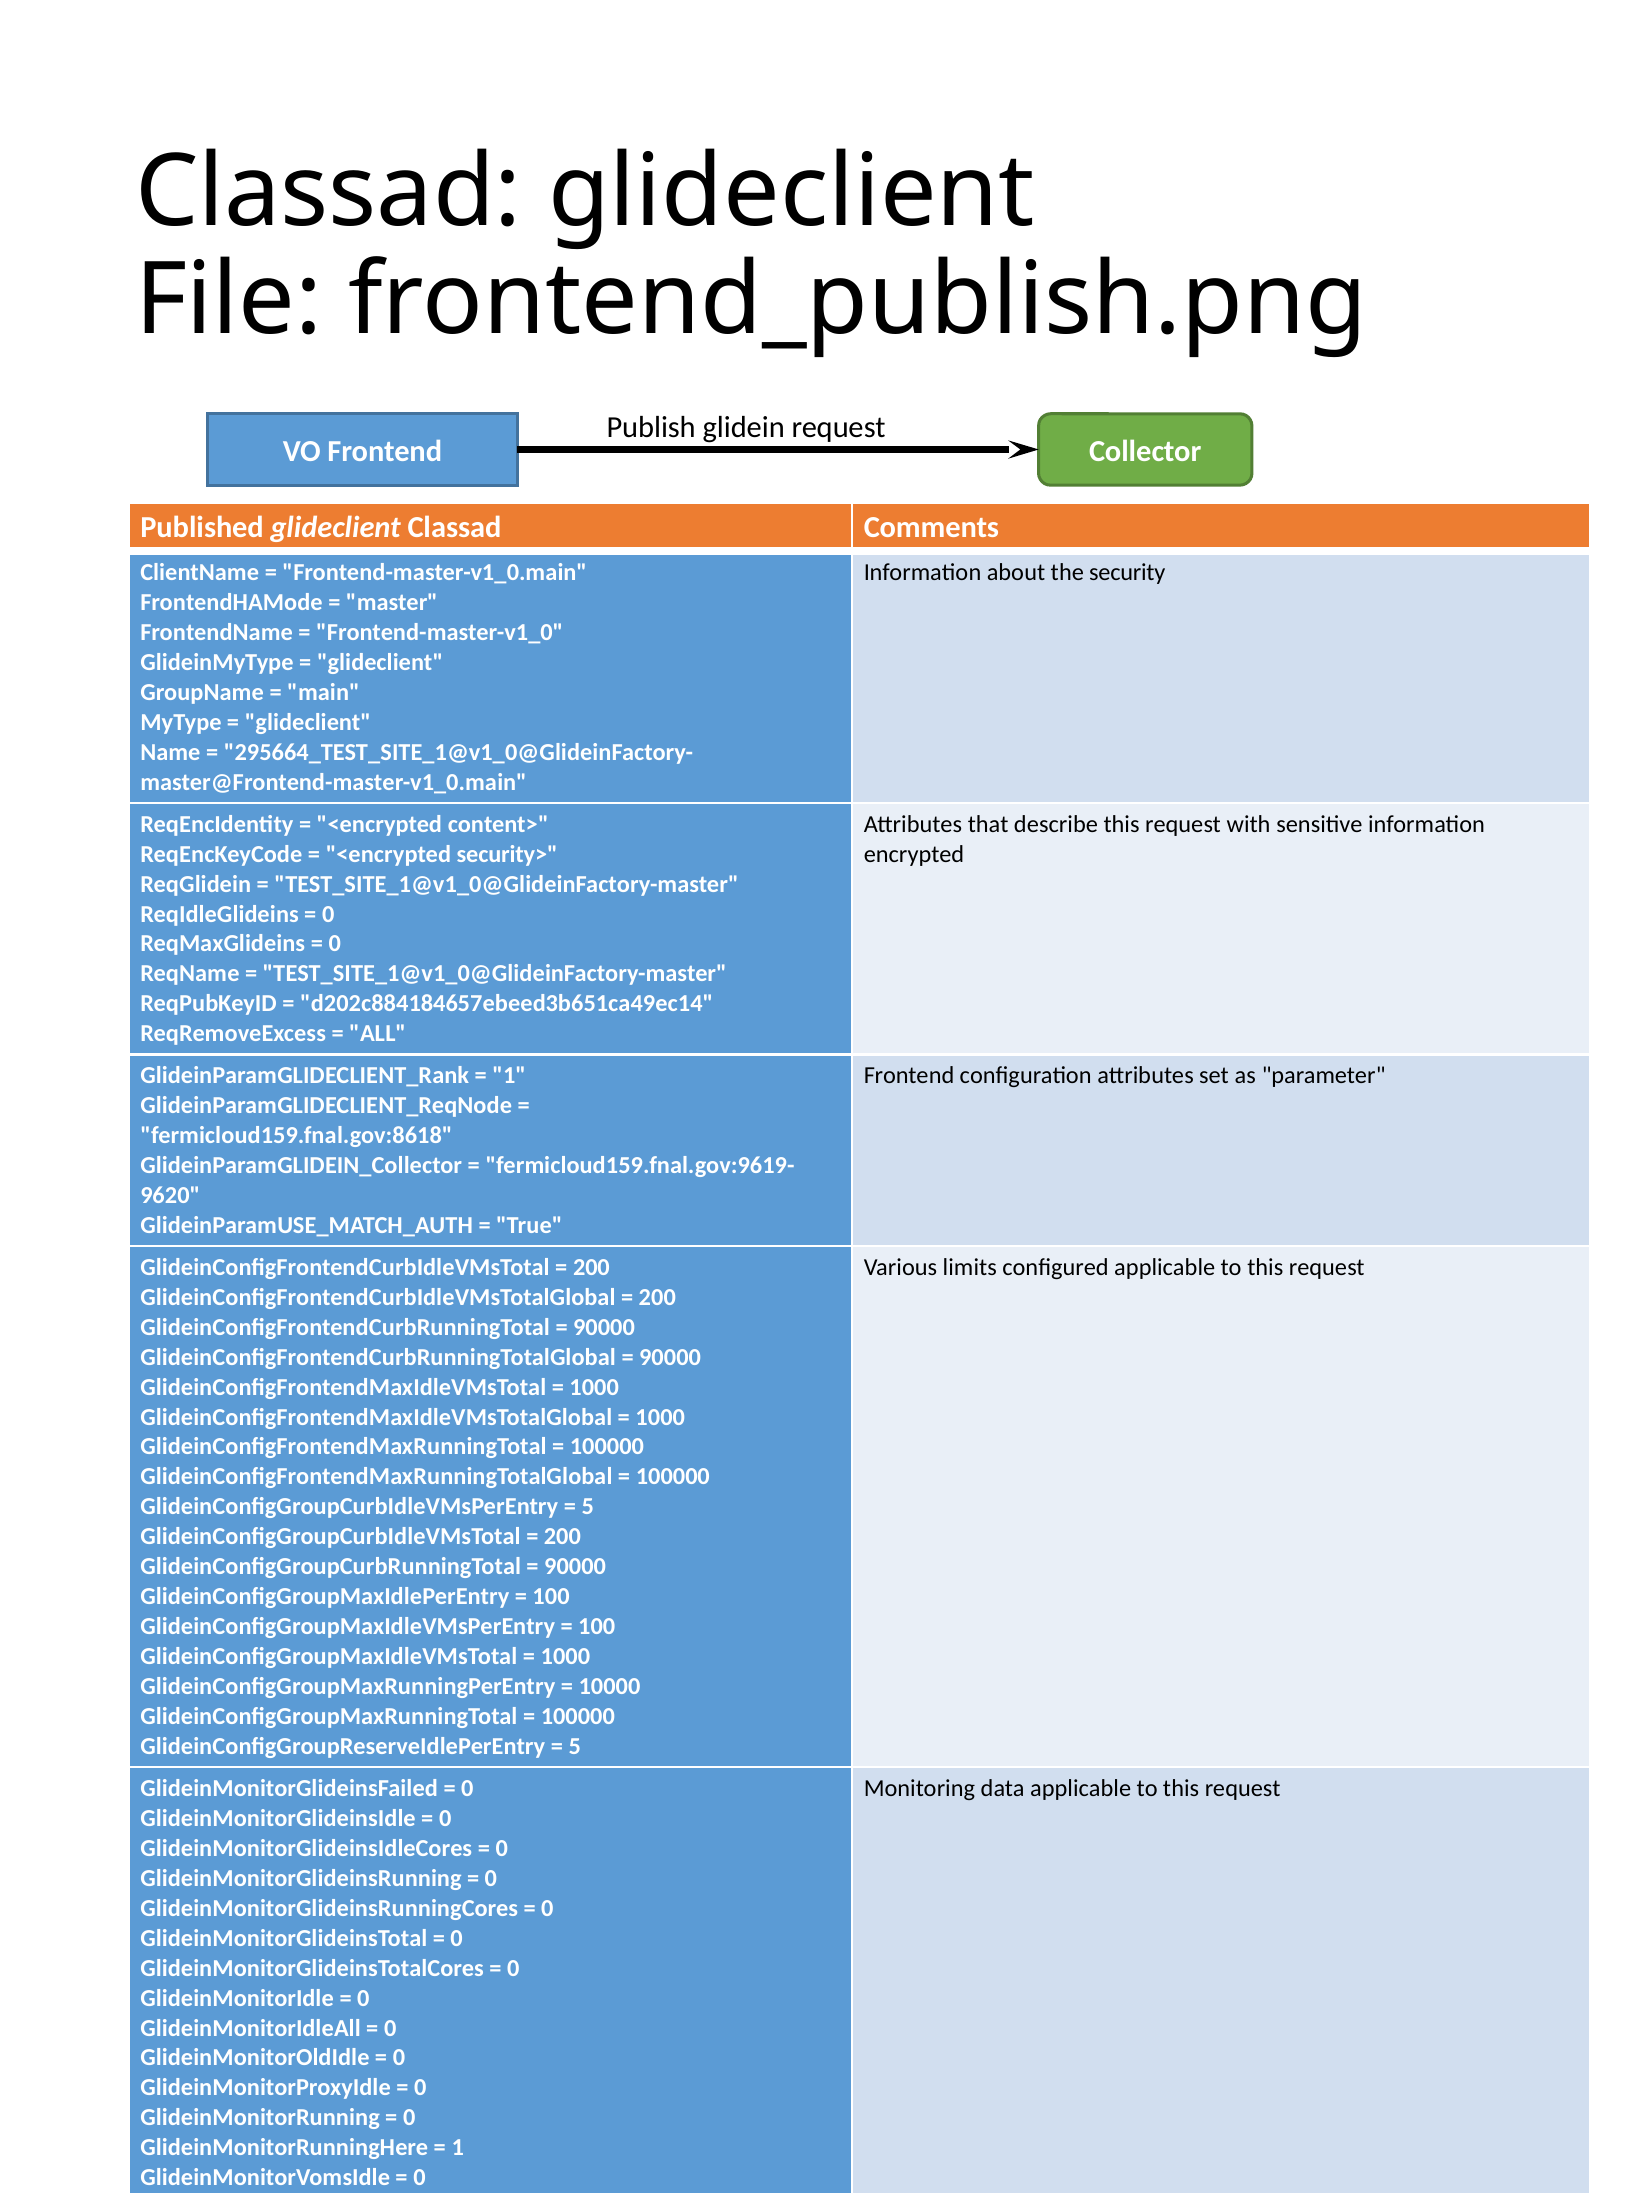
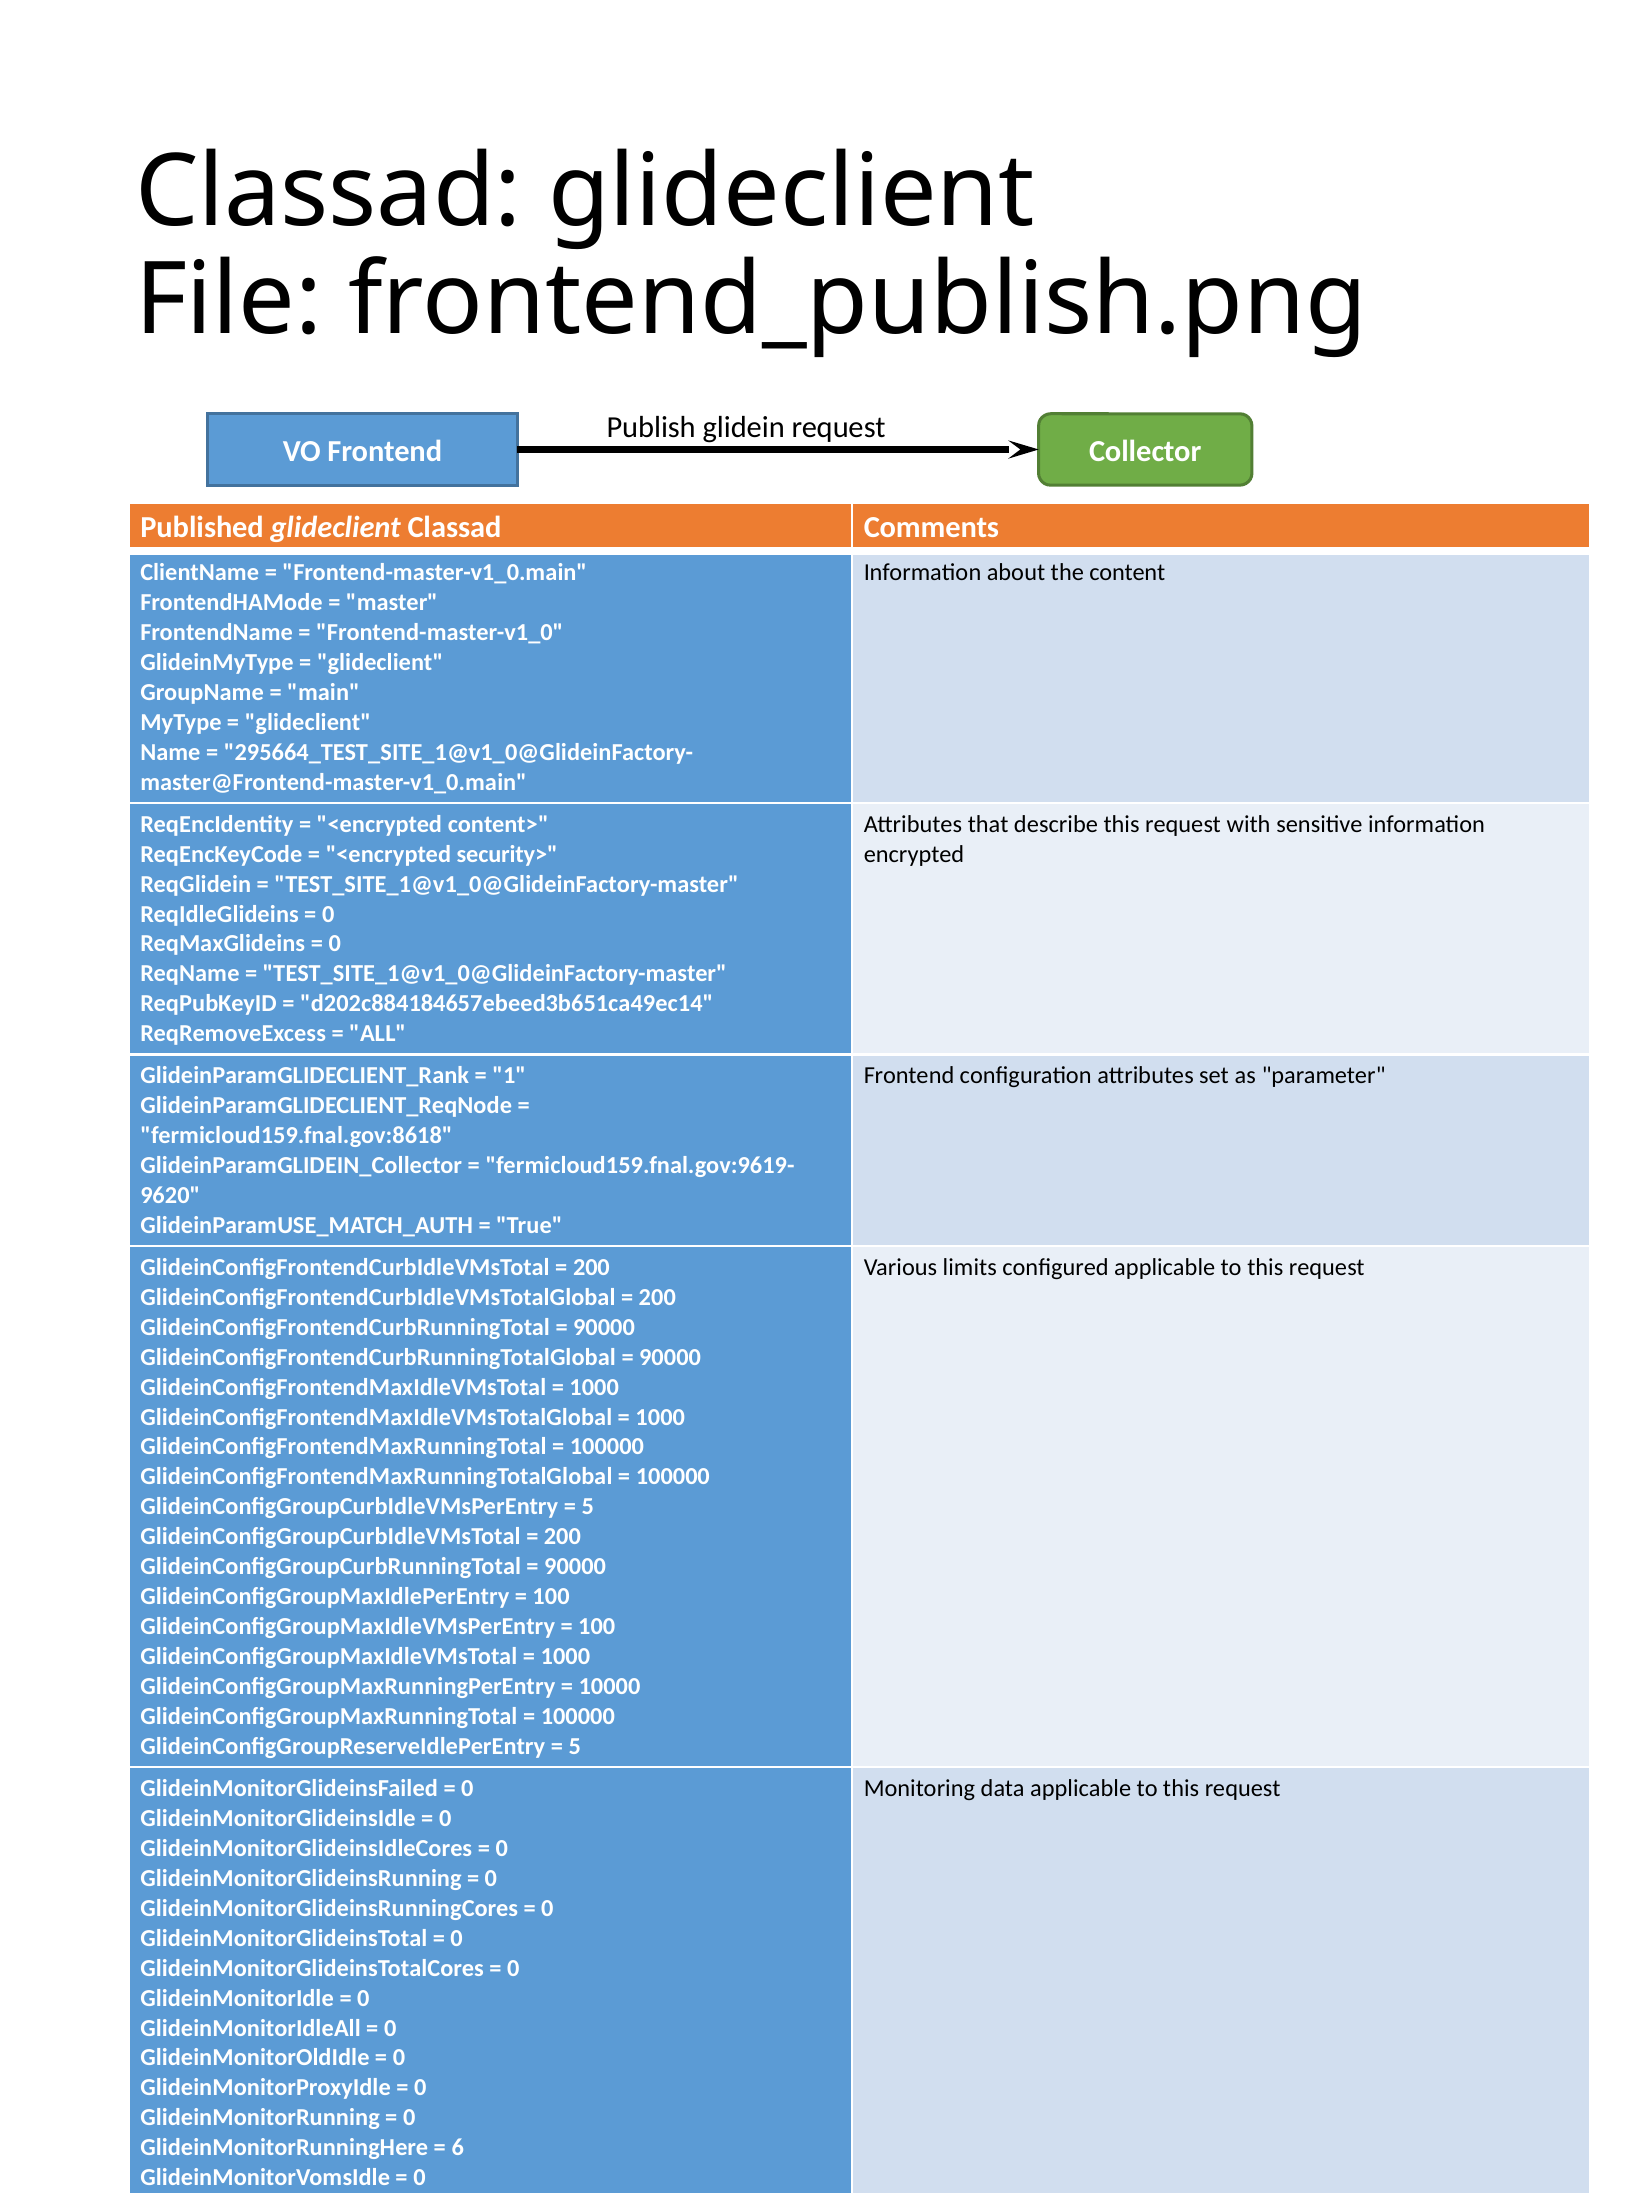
the security: security -> content (1127, 573)
1: 1 -> 6 (458, 2148)
